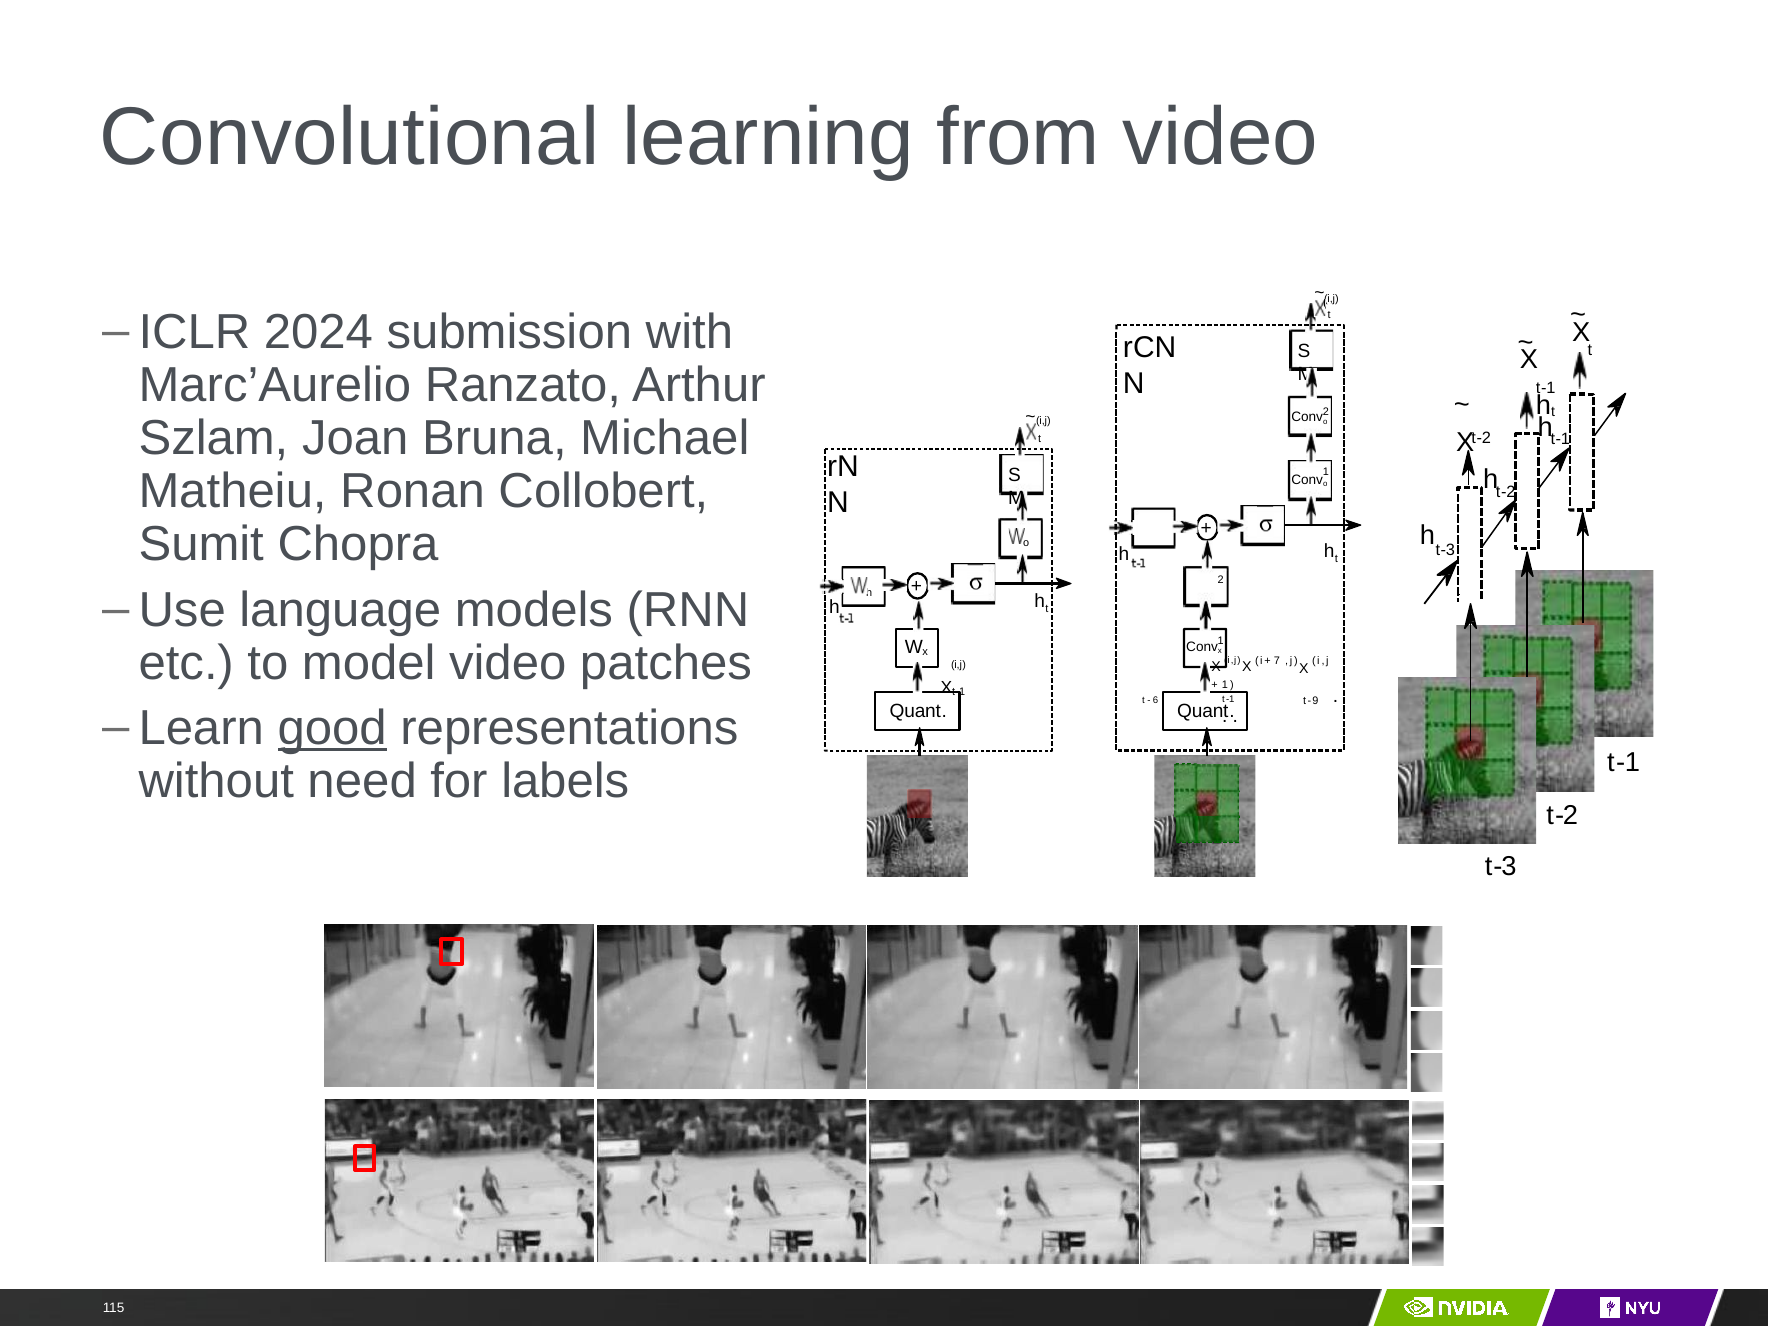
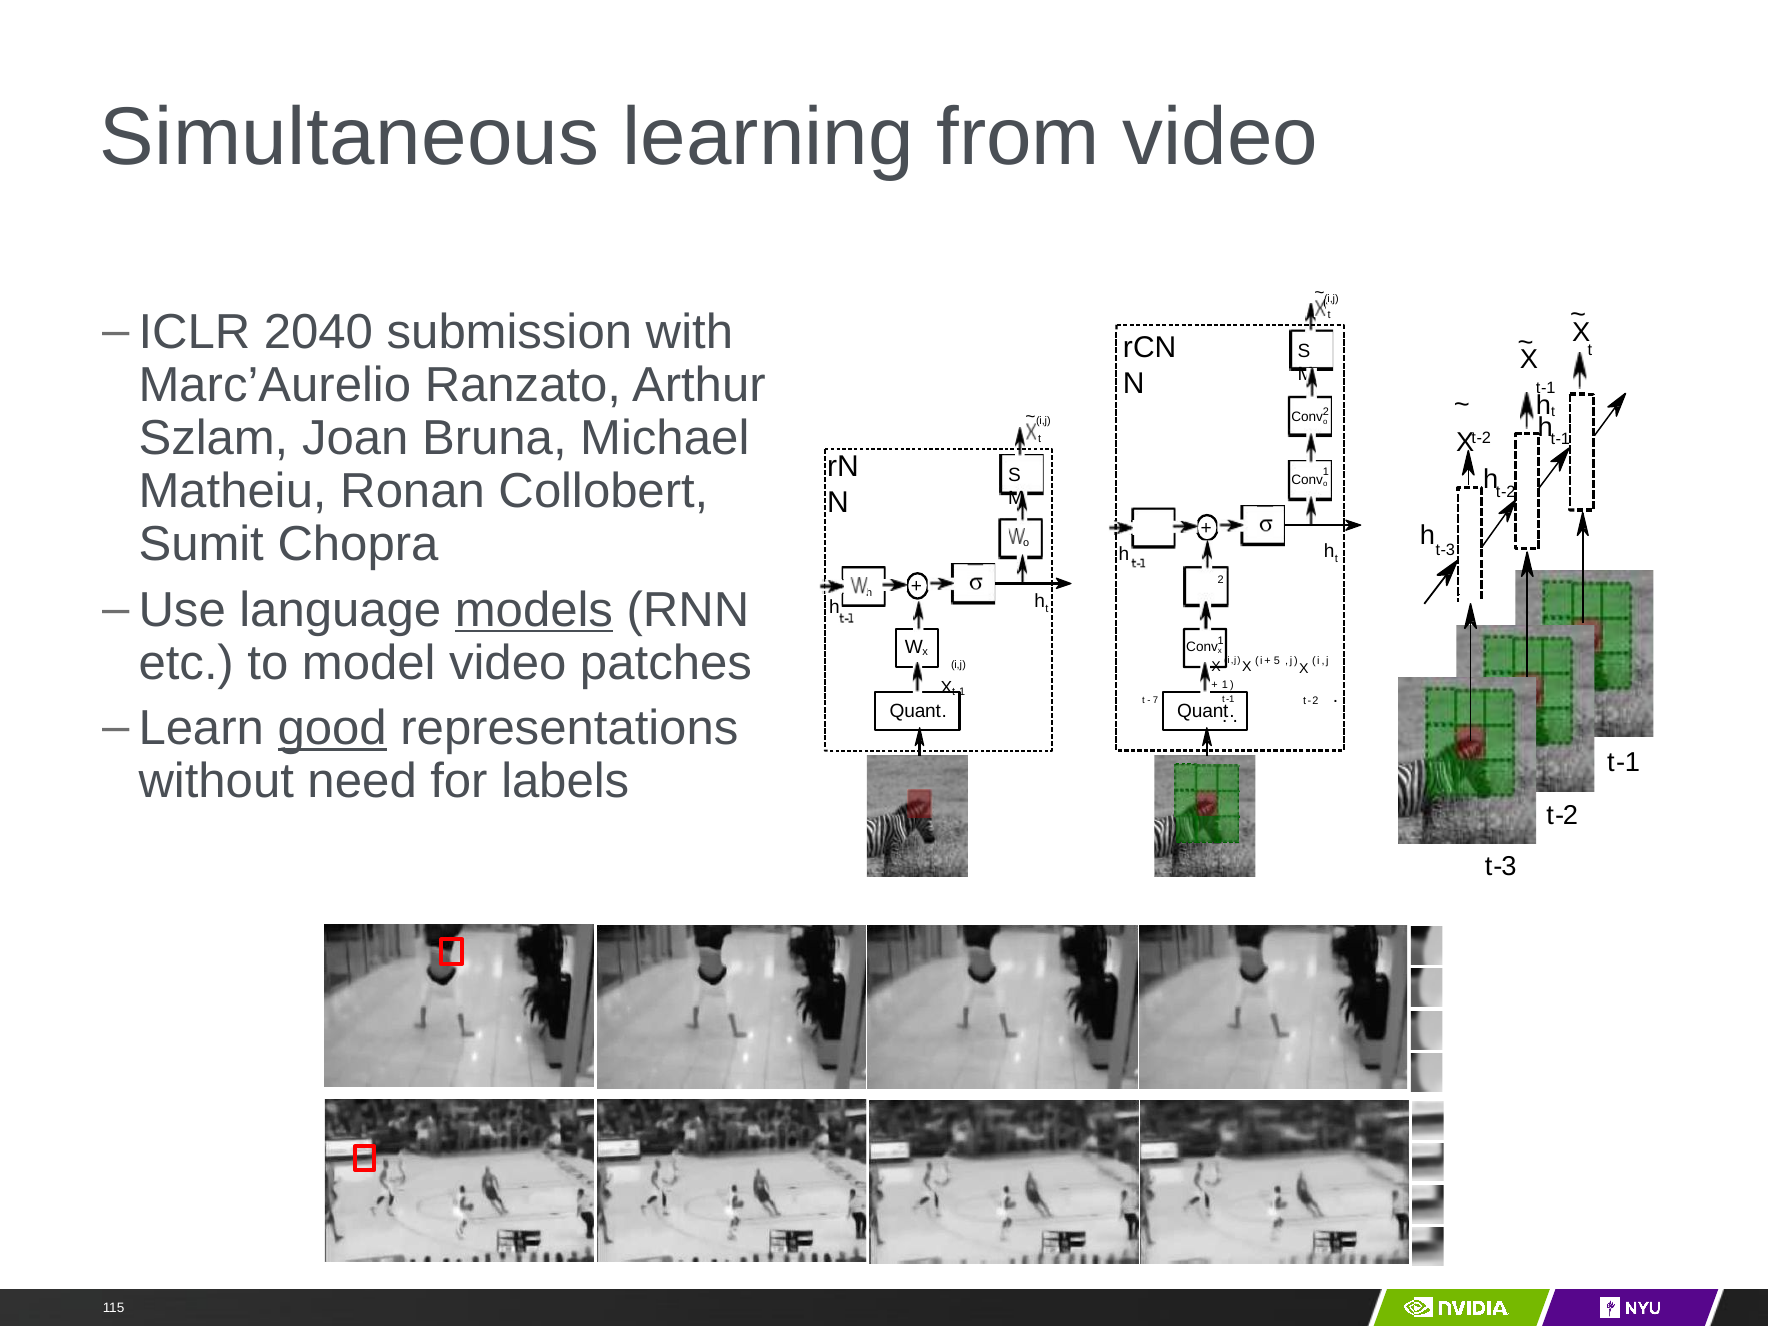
Convolutional: Convolutional -> Simultaneous (350, 138)
2024: 2024 -> 2040 (318, 332)
models underline: none -> present (534, 610)
7: 7 -> 5 (1277, 661)
6: 6 -> 7 (1156, 701)
9: 9 -> 2 (1315, 701)
